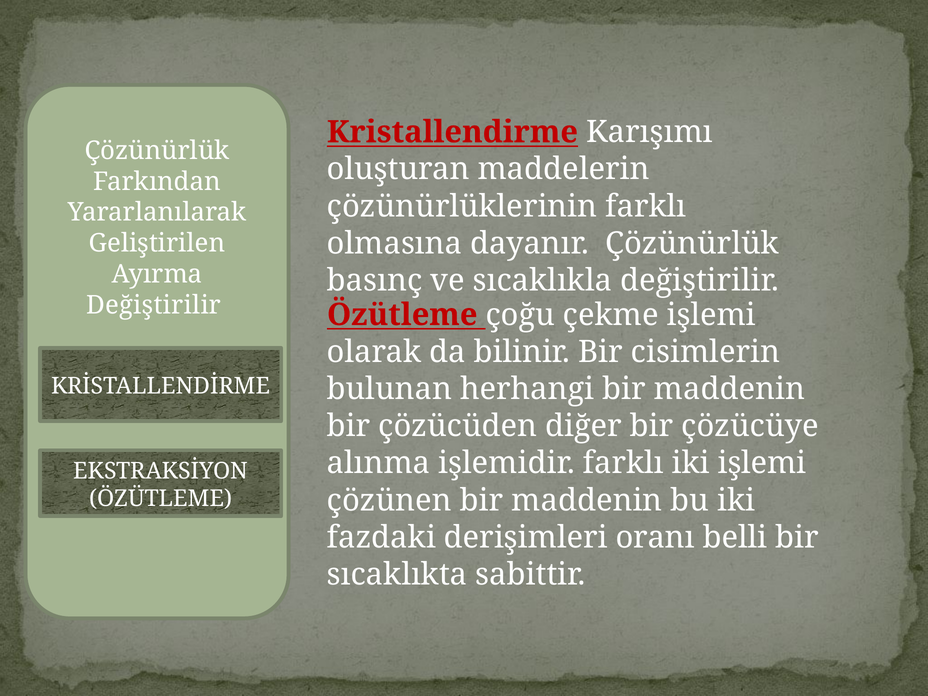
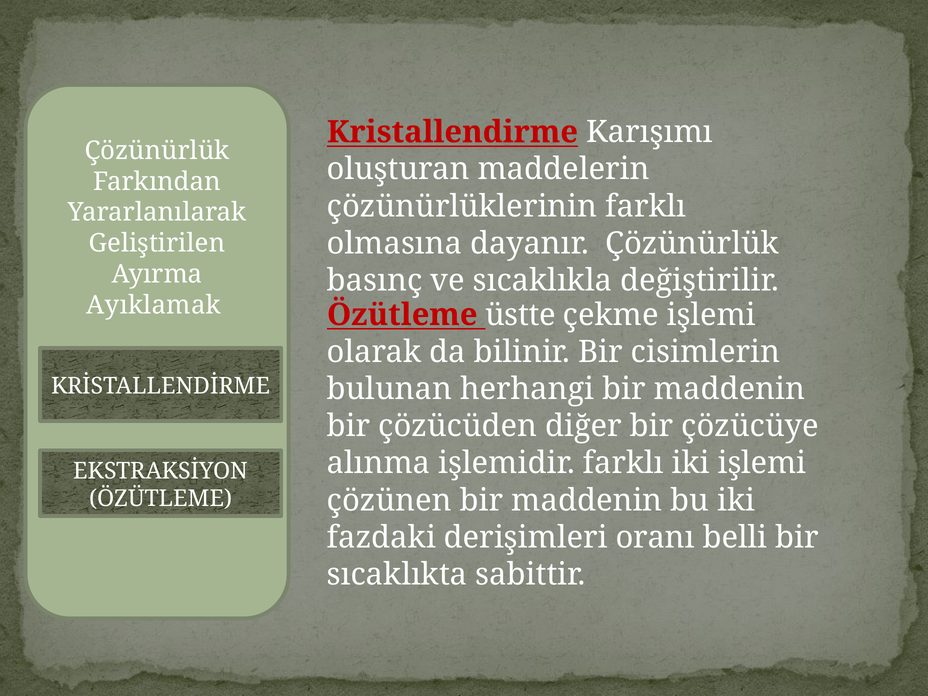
Değiştirilir: Değiştirilir -> Ayıklamak (154, 305)
çoğu: çoğu -> üstte (520, 315)
